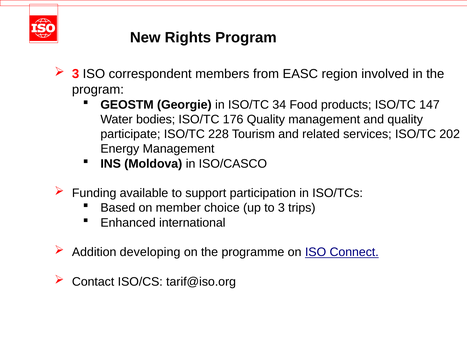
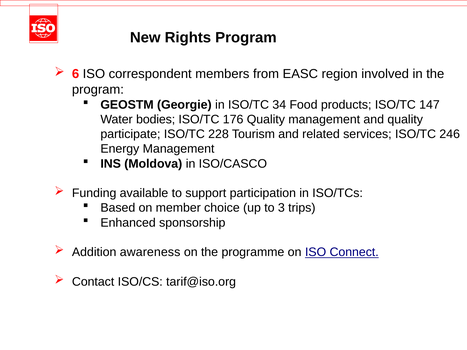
3: 3 -> 6 (76, 74)
202: 202 -> 246 (450, 134)
international: international -> sponsorship (192, 223)
developing: developing -> awareness (150, 252)
